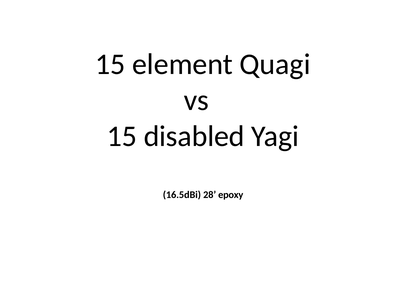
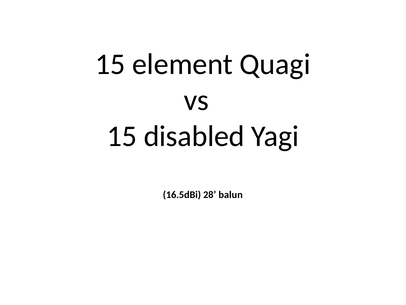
epoxy: epoxy -> balun (231, 195)
